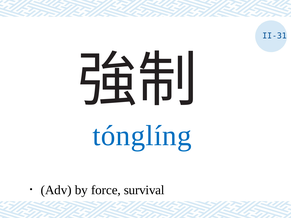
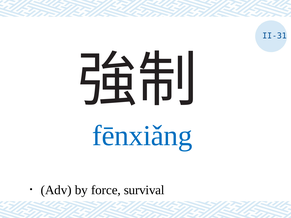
tónglíng: tónglíng -> fēnxiǎng (142, 136)
